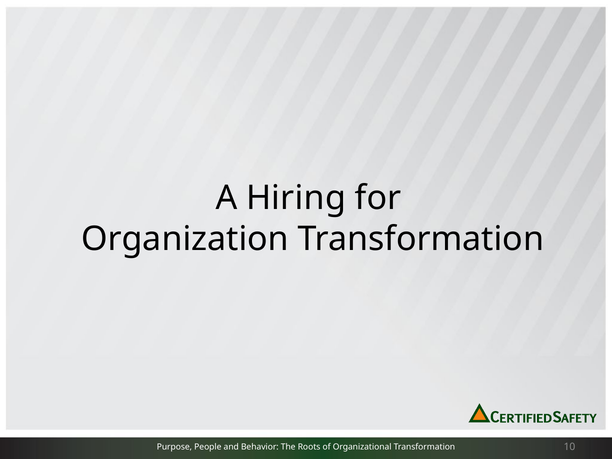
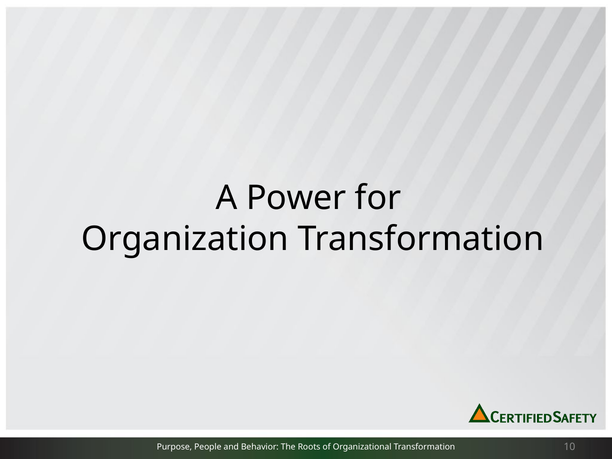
Hiring: Hiring -> Power (296, 198)
